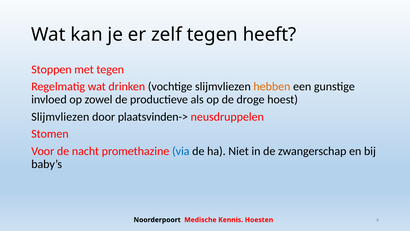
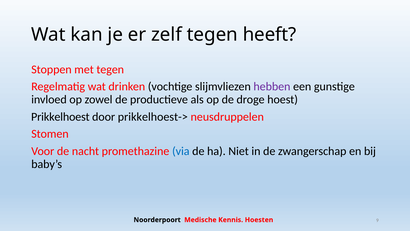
hebben colour: orange -> purple (272, 87)
Slijmvliezen: Slijmvliezen -> Prikkelhoest (60, 117)
plaatsvinden->: plaatsvinden-> -> prikkelhoest-> (153, 117)
